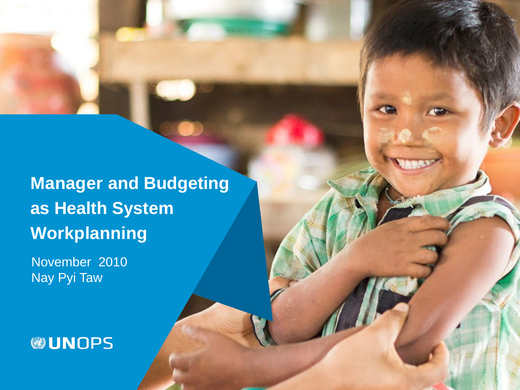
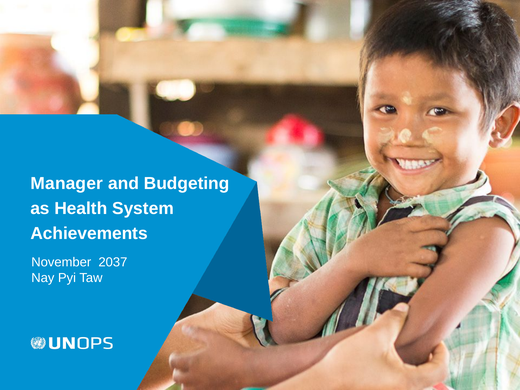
Workplanning: Workplanning -> Achievements (89, 233)
2010: 2010 -> 2037 (113, 262)
